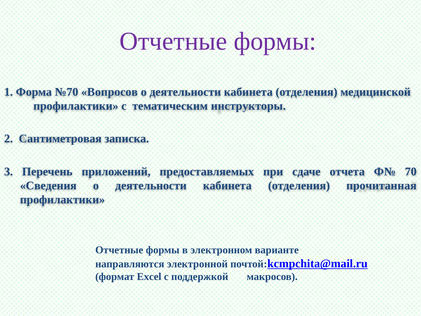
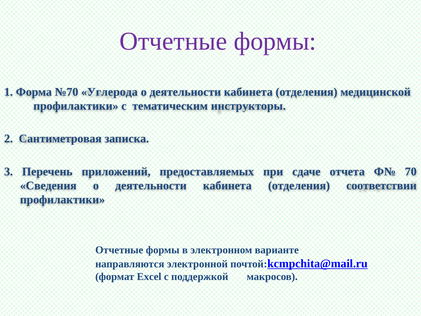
Вопросов: Вопросов -> Углерода (109, 92)
прочитанная: прочитанная -> соответствии (381, 185)
